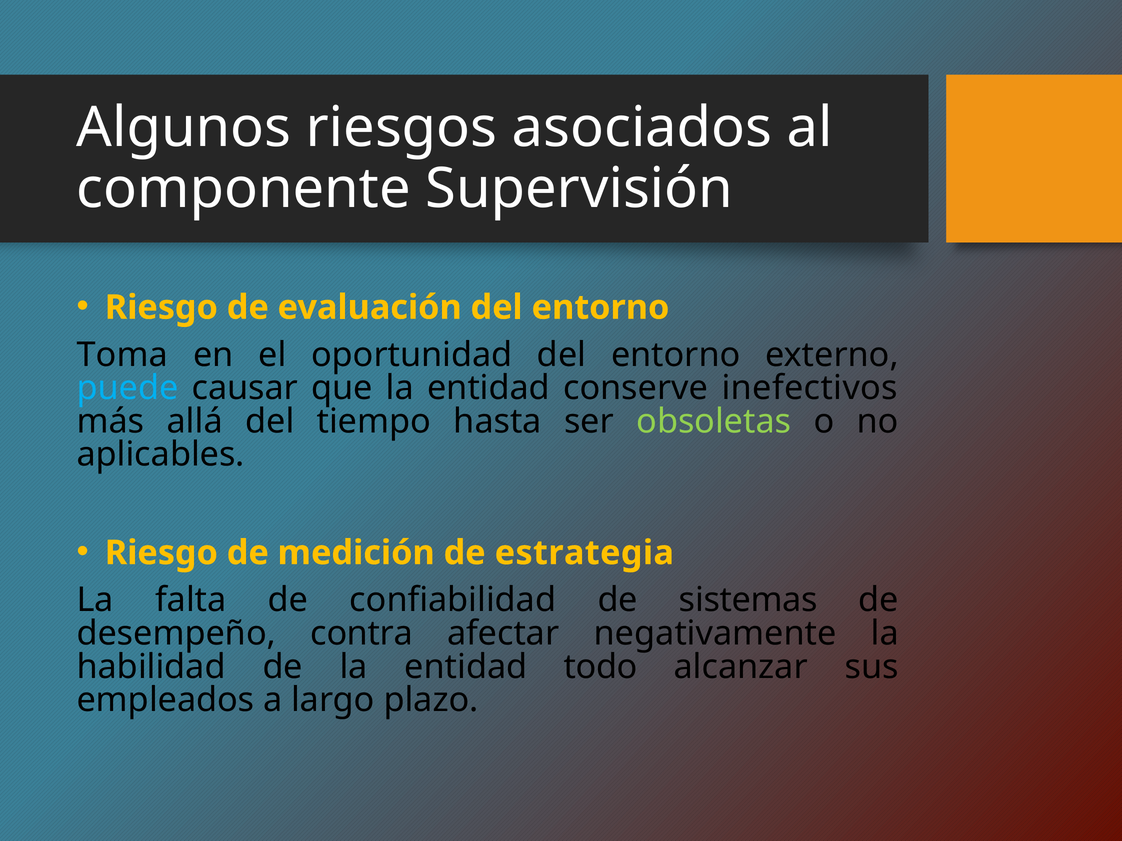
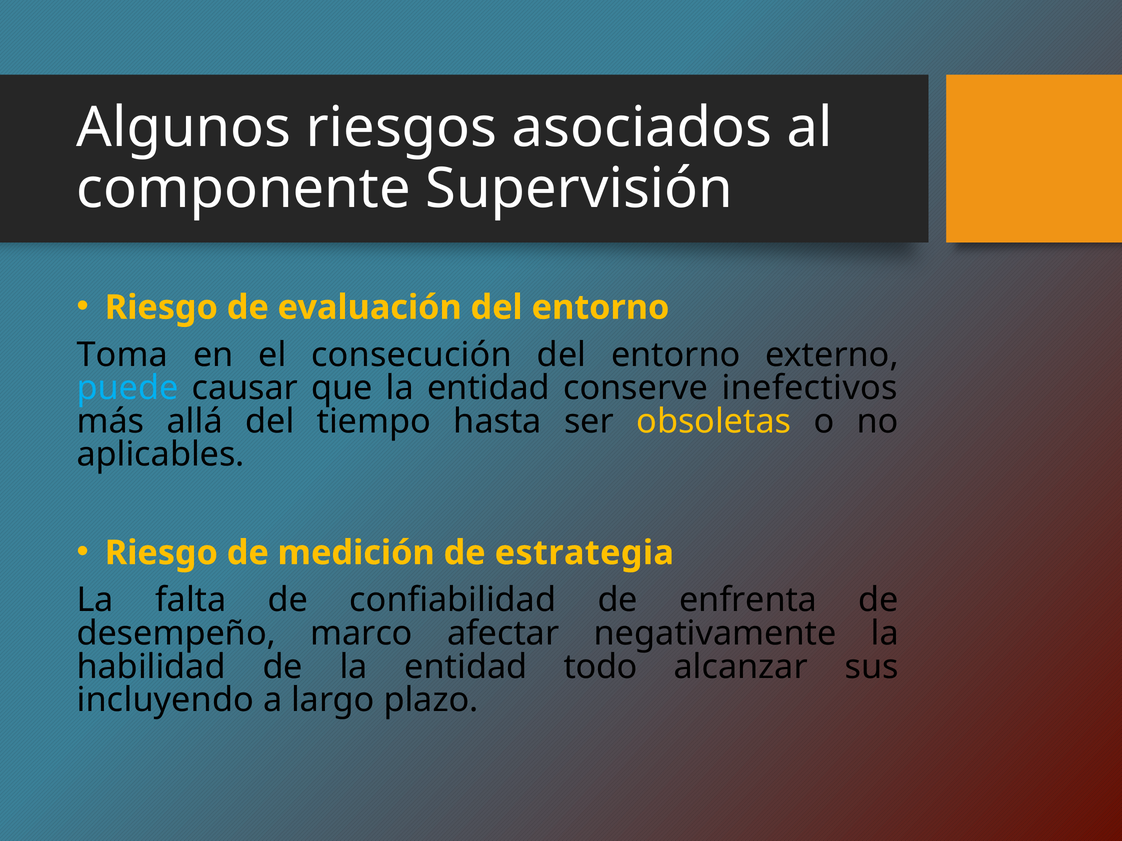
oportunidad: oportunidad -> consecución (412, 355)
obsoletas colour: light green -> yellow (714, 422)
sistemas: sistemas -> enfrenta (748, 600)
contra: contra -> marco (362, 634)
empleados: empleados -> incluyendo (165, 700)
